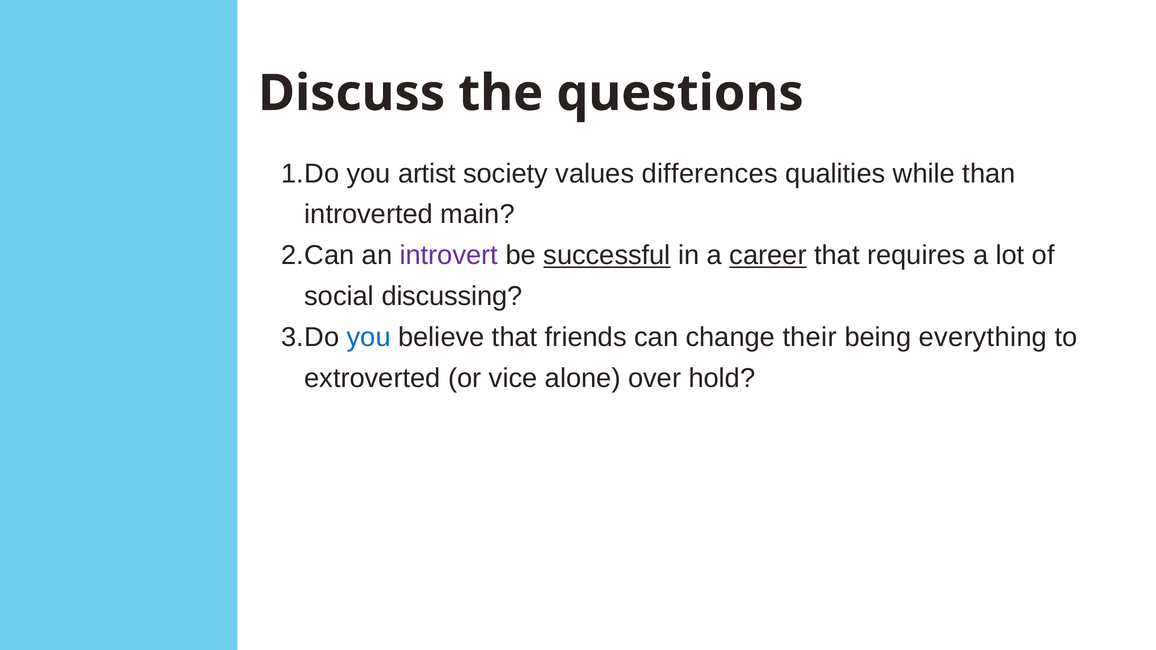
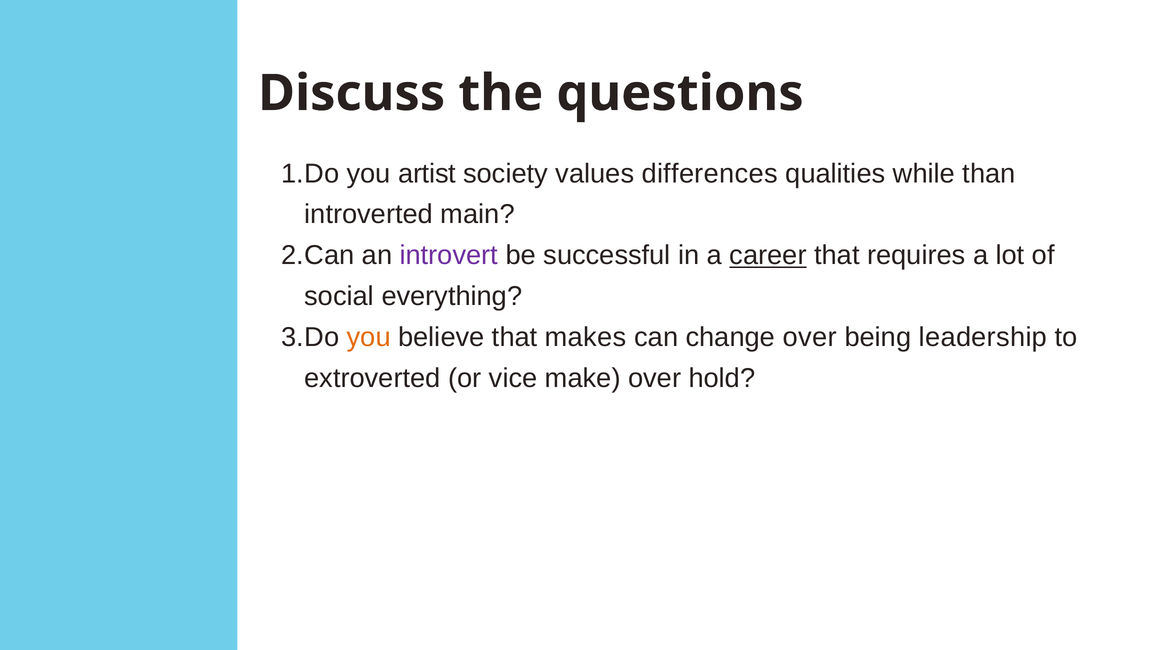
successful underline: present -> none (607, 255)
discussing: discussing -> everything (452, 296)
you colour: blue -> orange (369, 337)
friends: friends -> makes (586, 337)
change their: their -> over (810, 337)
everything: everything -> leadership (983, 337)
alone: alone -> make (583, 378)
